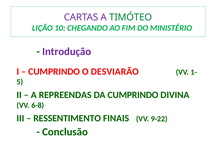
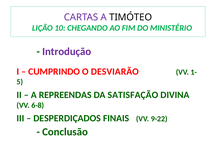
TIMÓTEO colour: green -> black (131, 17)
DA CUMPRINDO: CUMPRINDO -> SATISFAÇÃO (133, 95)
RESSENTIMENTO: RESSENTIMENTO -> DESPERDIÇADOS (67, 118)
